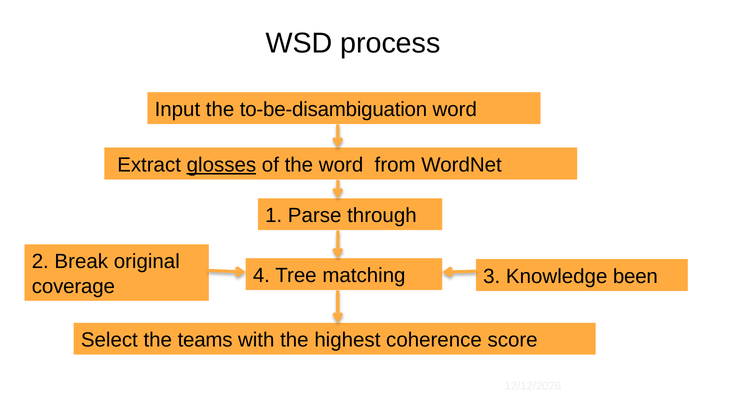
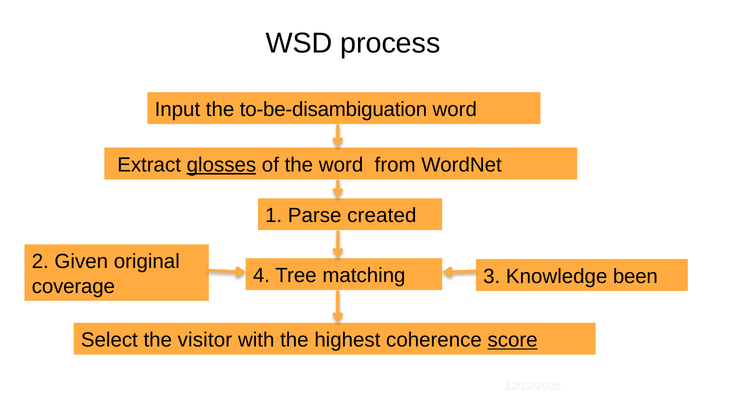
through: through -> created (382, 215)
Break: Break -> Given (81, 261)
teams: teams -> visitor (205, 340)
score underline: none -> present (513, 340)
